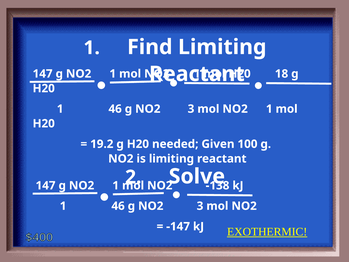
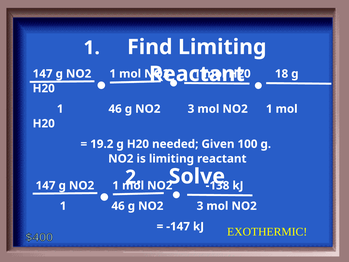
EXOTHERMIC underline: present -> none (267, 232)
